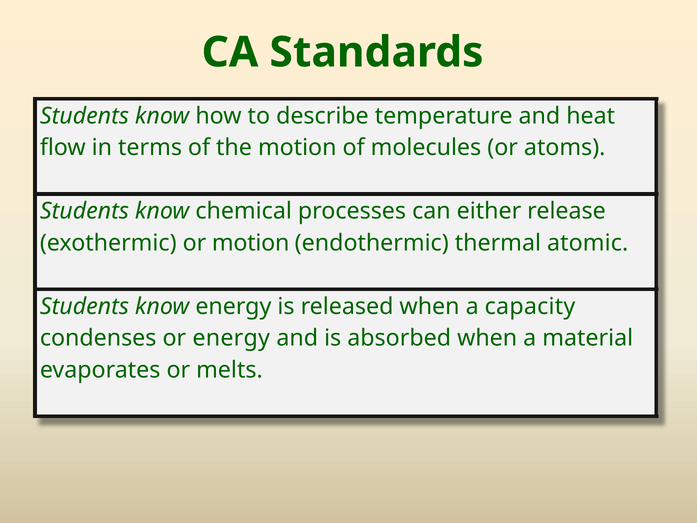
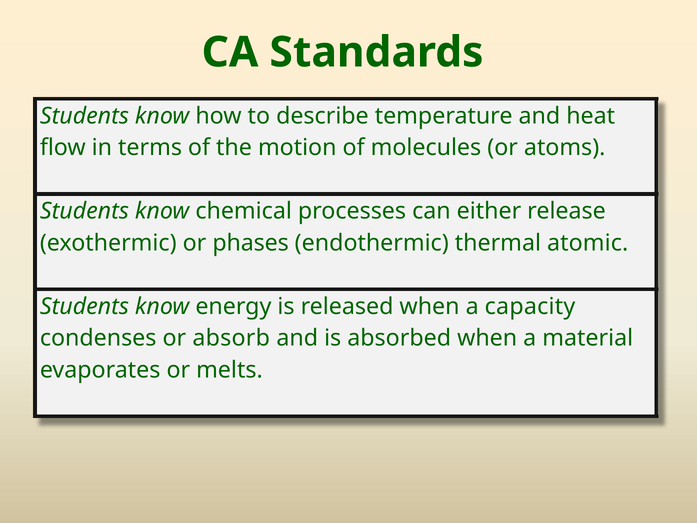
or motion: motion -> phases (251, 243)
or energy: energy -> absorb (231, 338)
